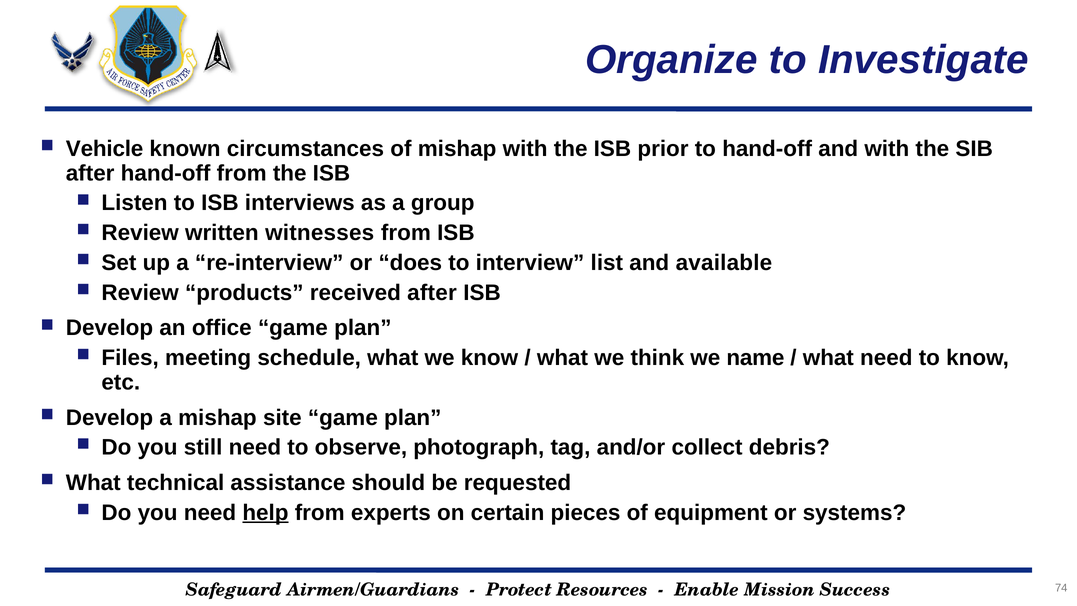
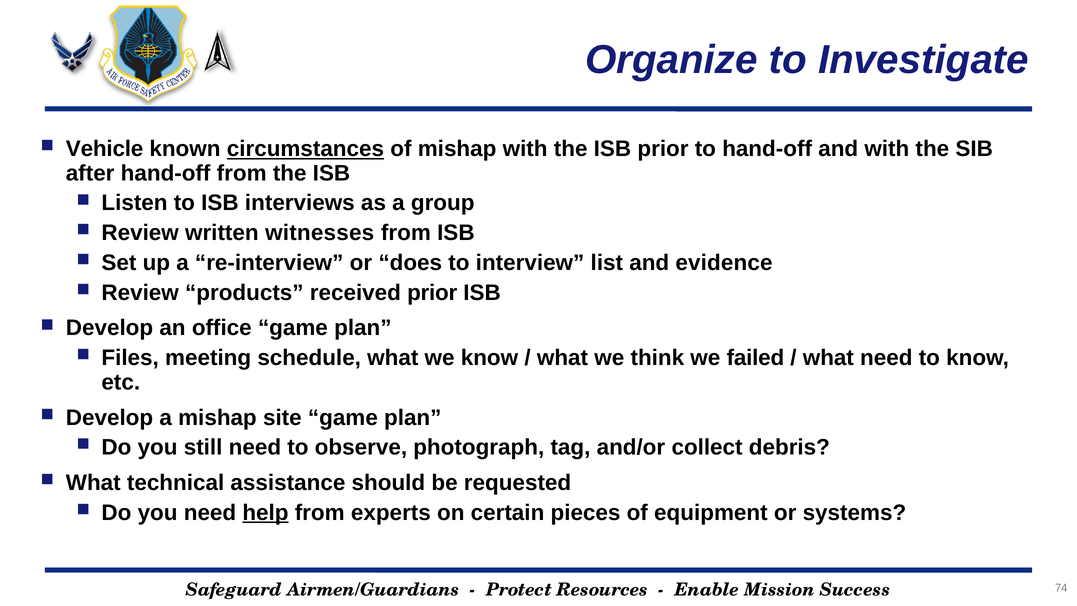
circumstances underline: none -> present (305, 149)
available: available -> evidence (724, 263)
received after: after -> prior (432, 293)
name: name -> failed (755, 358)
